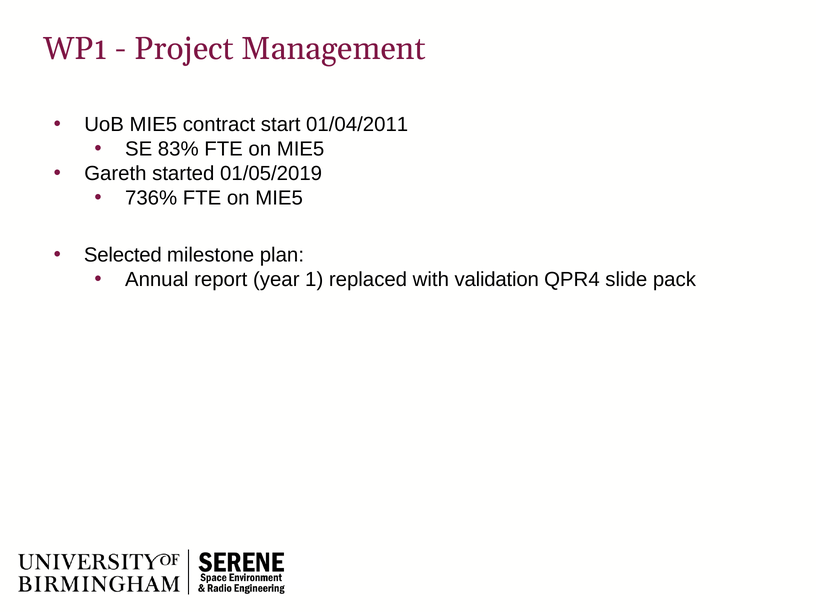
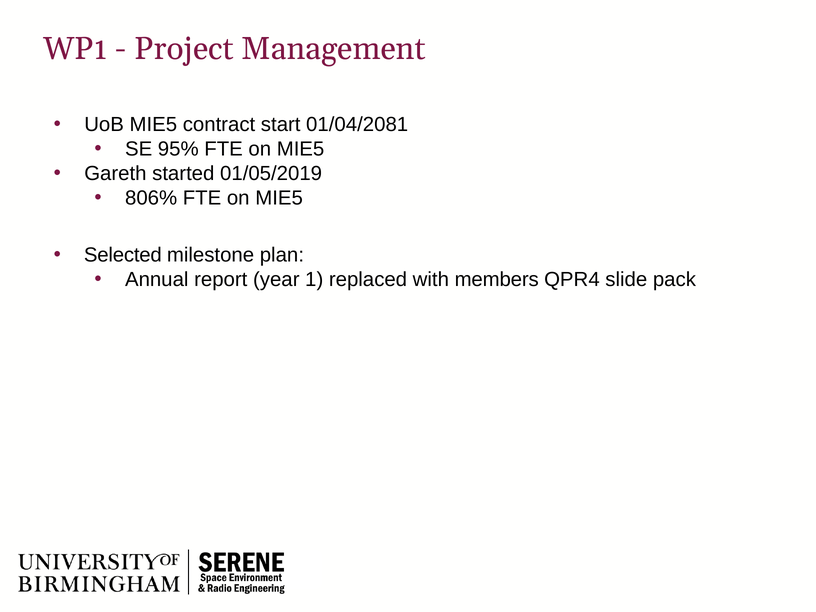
01/04/2011: 01/04/2011 -> 01/04/2081 (357, 125)
83%: 83% -> 95% (178, 149)
736%: 736% -> 806% (151, 198)
validation: validation -> members (497, 280)
